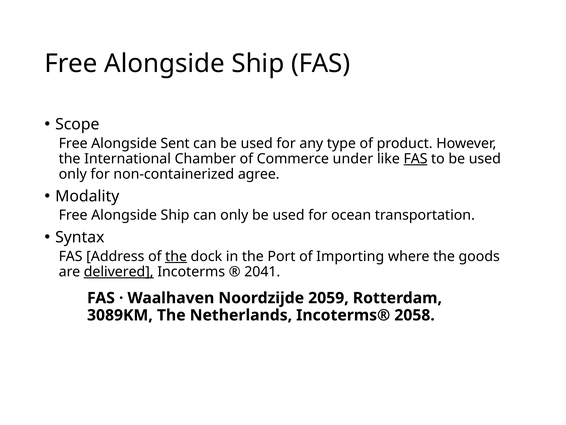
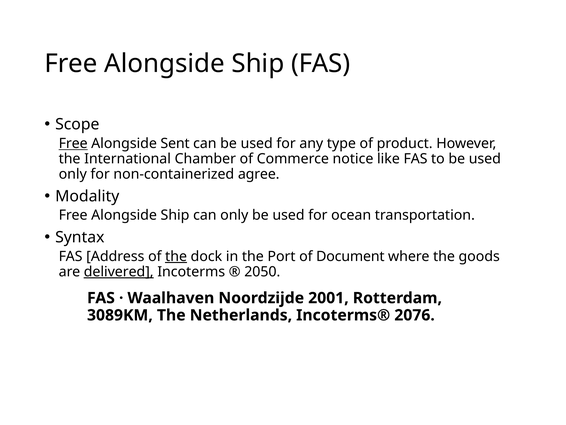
Free underline: none -> present (73, 143)
under: under -> notice (353, 159)
FAS underline: present -> none (416, 159)
Importing: Importing -> Document (350, 256)
2041: 2041 -> 2050 (262, 271)
2059: 2059 -> 2001 (328, 298)
2058: 2058 -> 2076 (415, 315)
